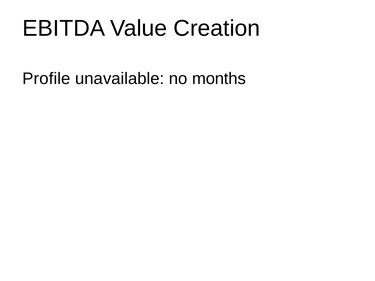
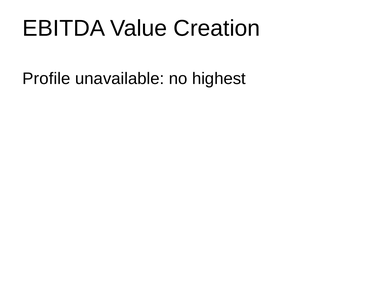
months: months -> highest (219, 79)
